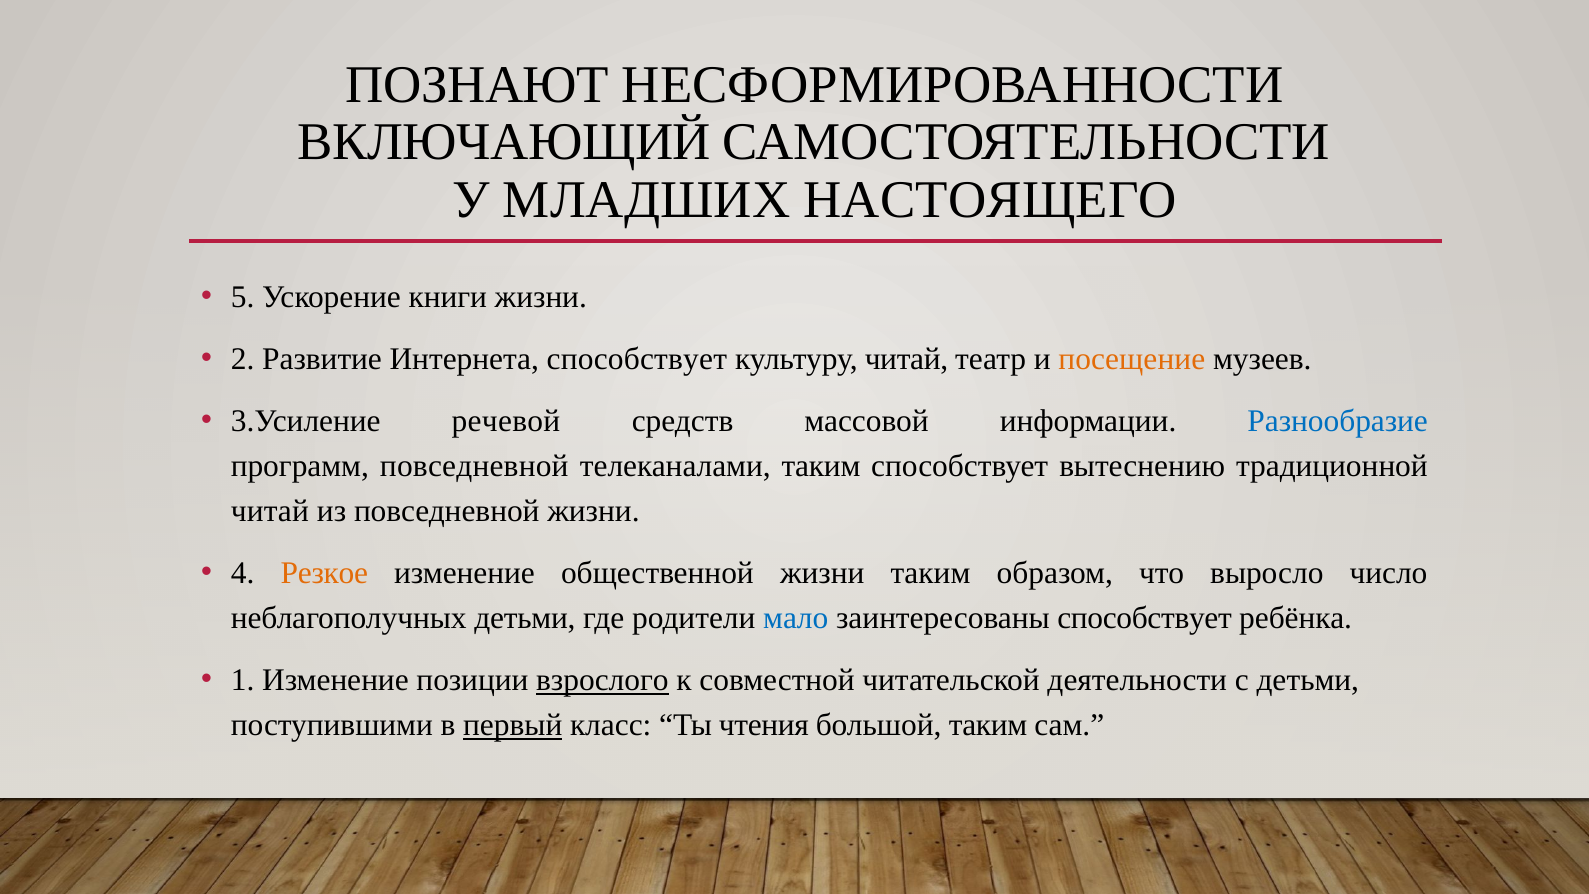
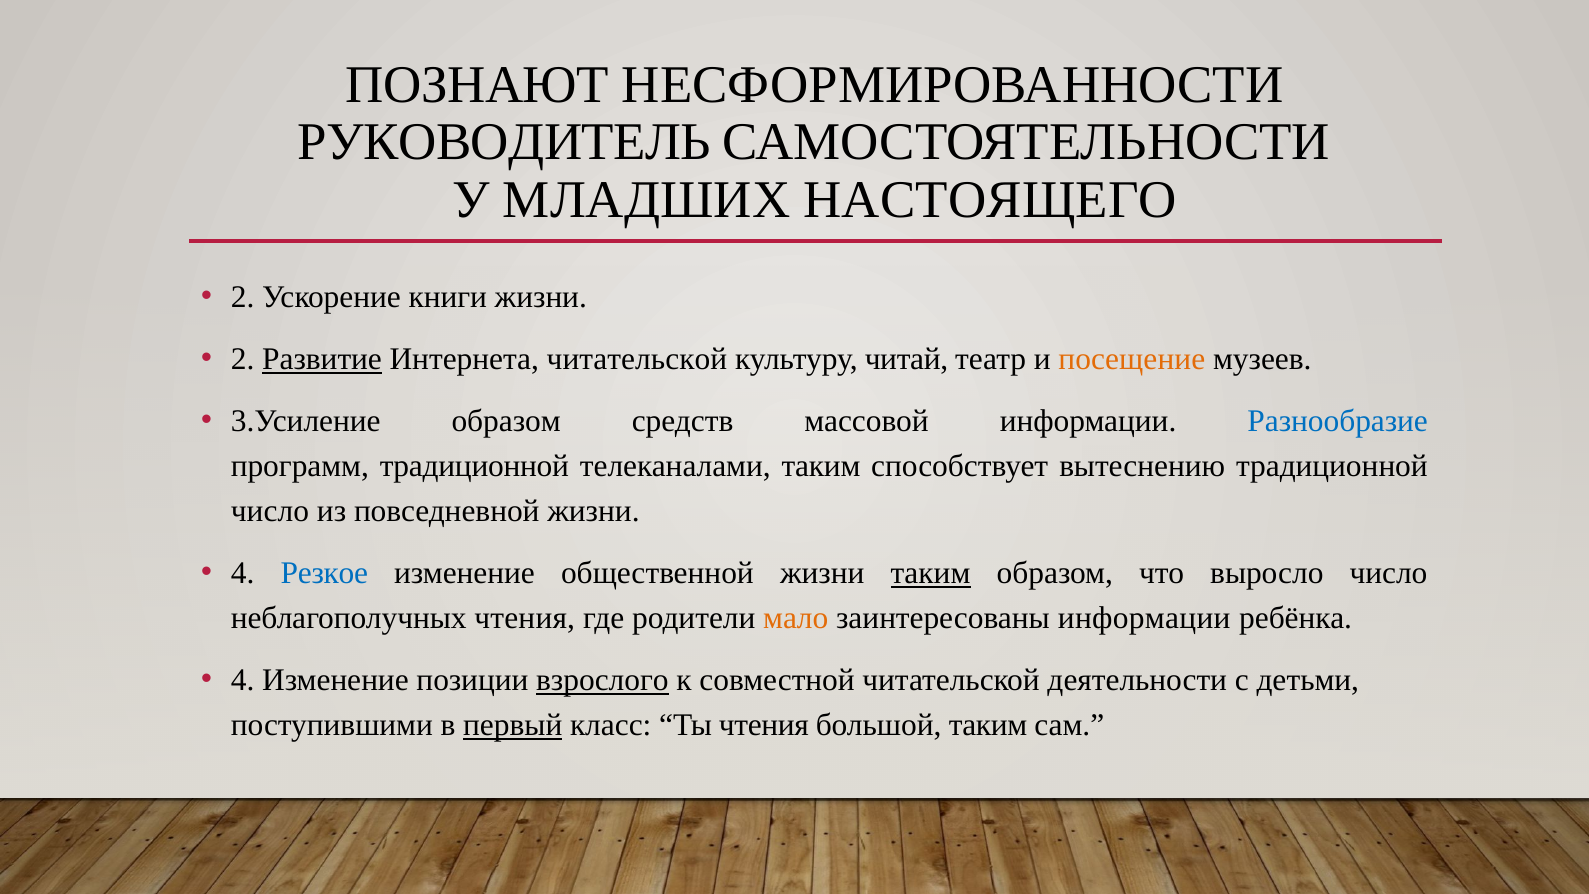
ВКЛЮЧАЮЩИЙ: ВКЛЮЧАЮЩИЙ -> РУКОВОДИТЕЛЬ (504, 142)
5: 5 -> 2 (243, 297)
Развитие underline: none -> present (322, 359)
Интернета способствует: способствует -> читательской (637, 359)
3.Усиление речевой: речевой -> образом (506, 421)
программ повседневной: повседневной -> традиционной (475, 466)
читай: читай -> число (270, 511)
Резкое colour: orange -> blue (324, 573)
таким underline: none -> present (930, 573)
неблагополучных детьми: детьми -> чтения (525, 618)
мало colour: blue -> orange (796, 618)
заинтересованы способствует: способствует -> информации (1144, 618)
1: 1 -> 4 (243, 680)
